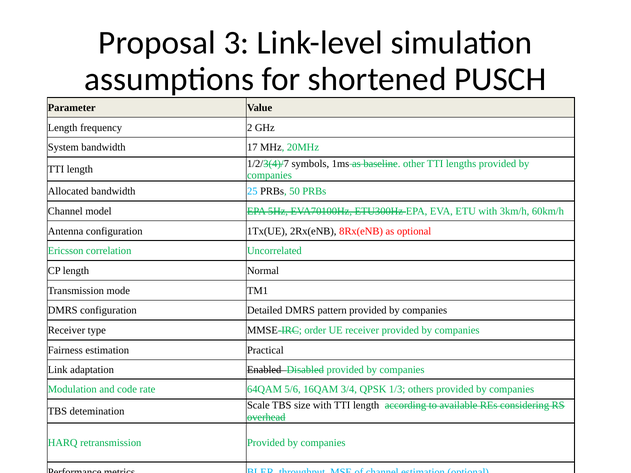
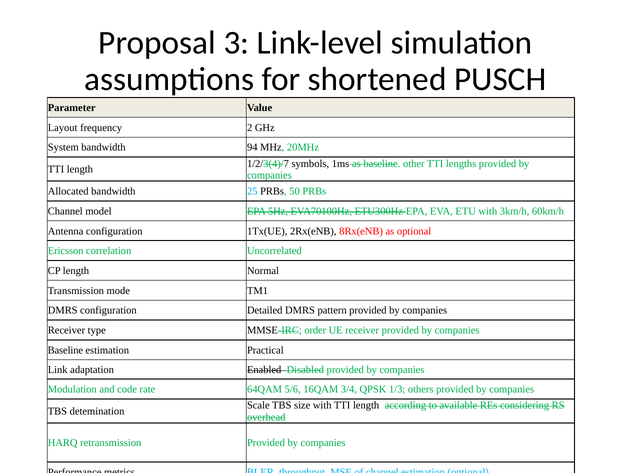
Length: Length -> Layout (63, 128)
17: 17 -> 94 (252, 148)
Fairness: Fairness -> Baseline (65, 350)
